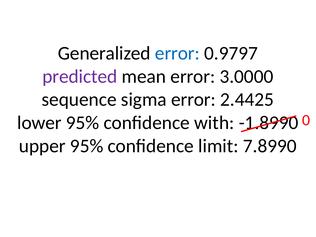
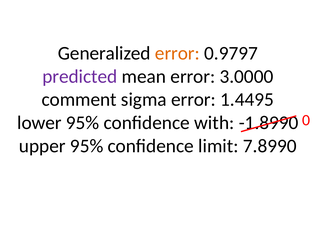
error colour: blue -> orange (177, 53)
sequence: sequence -> comment (79, 100)
2.4425: 2.4425 -> 1.4495 (247, 100)
